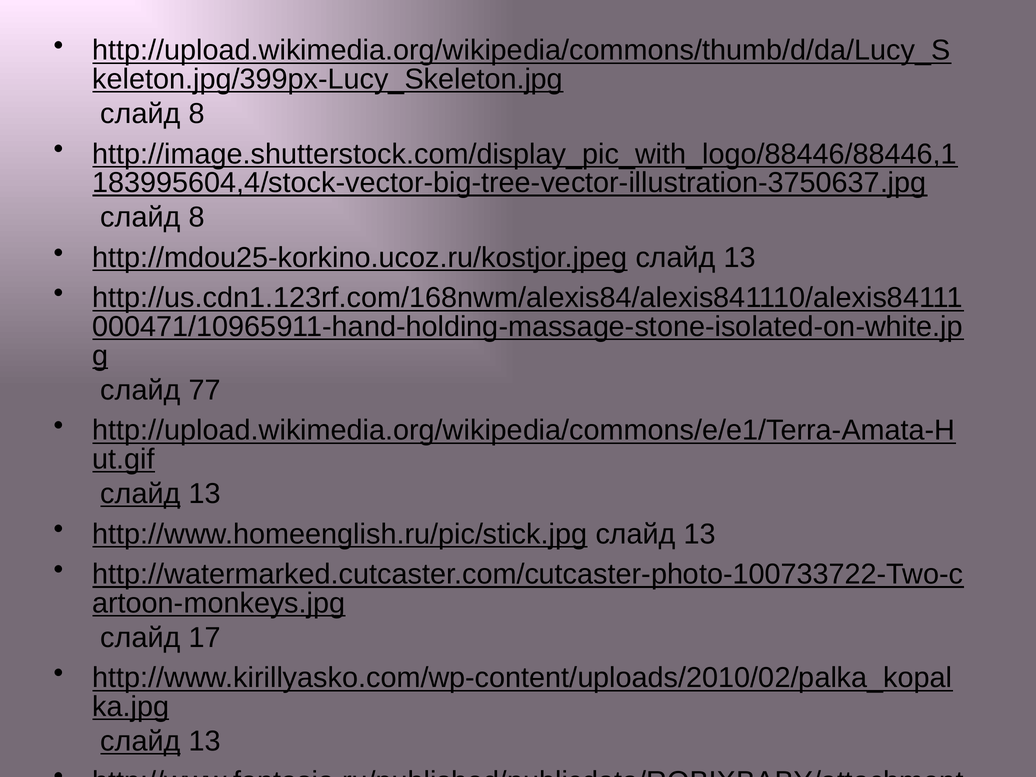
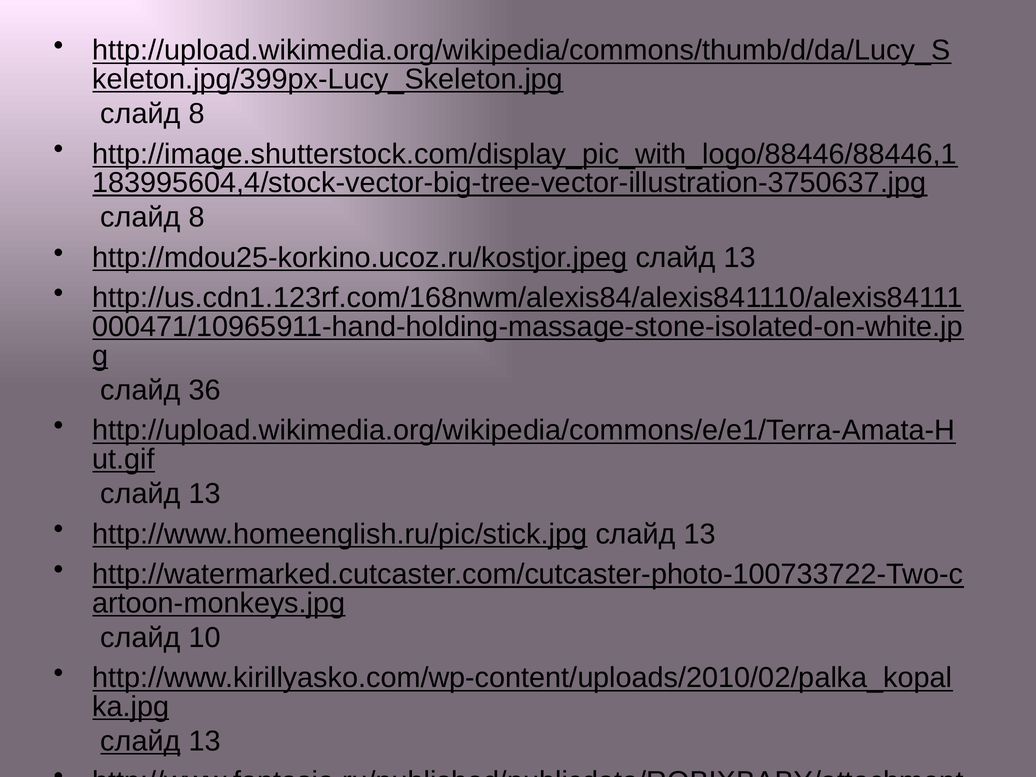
77: 77 -> 36 (205, 390)
слайд underline: present -> none (140, 494)
17: 17 -> 10 (205, 638)
